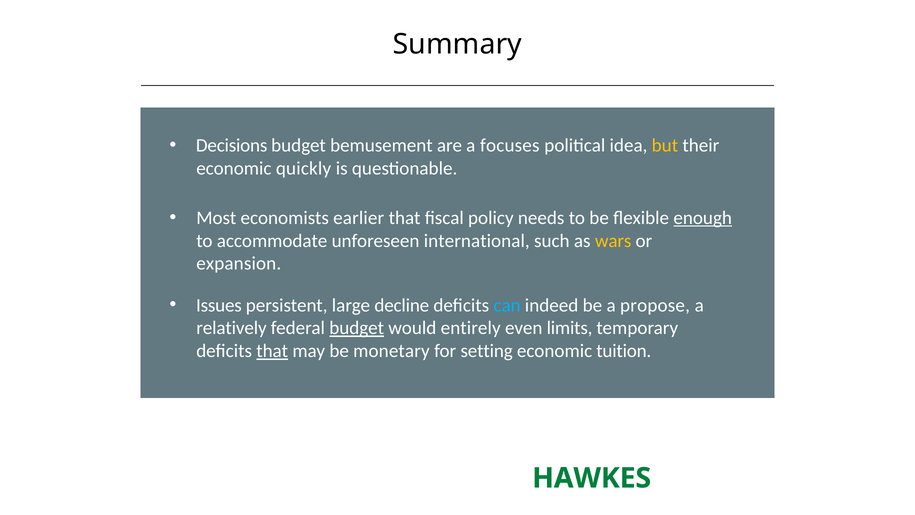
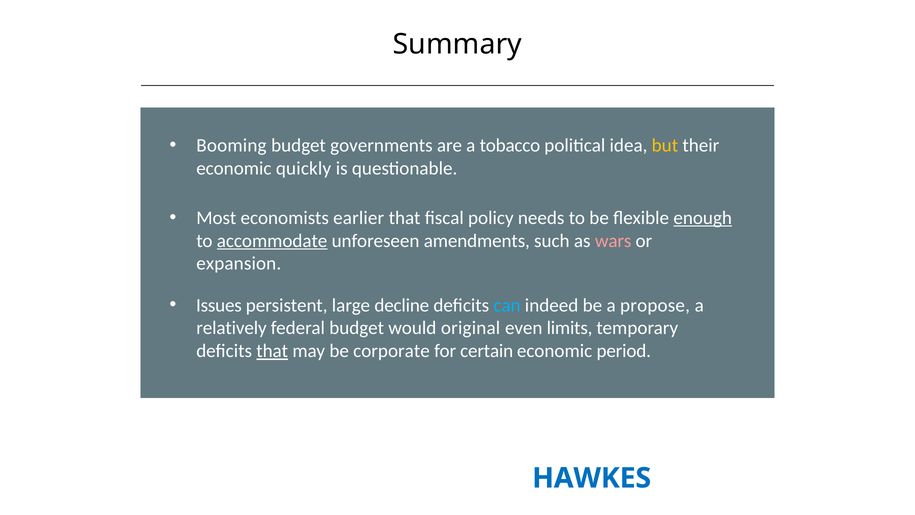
Decisions: Decisions -> Booming (231, 146)
bemusement: bemusement -> governments (381, 146)
focuses: focuses -> tobacco (510, 146)
accommodate underline: none -> present (272, 241)
international: international -> amendments (477, 241)
wars colour: yellow -> pink (613, 241)
budget underline: present -> none (357, 328)
entirely: entirely -> original (471, 328)
monetary: monetary -> corporate (391, 351)
setting: setting -> certain (487, 351)
tuition: tuition -> period (624, 351)
HAWKES colour: green -> blue (592, 478)
